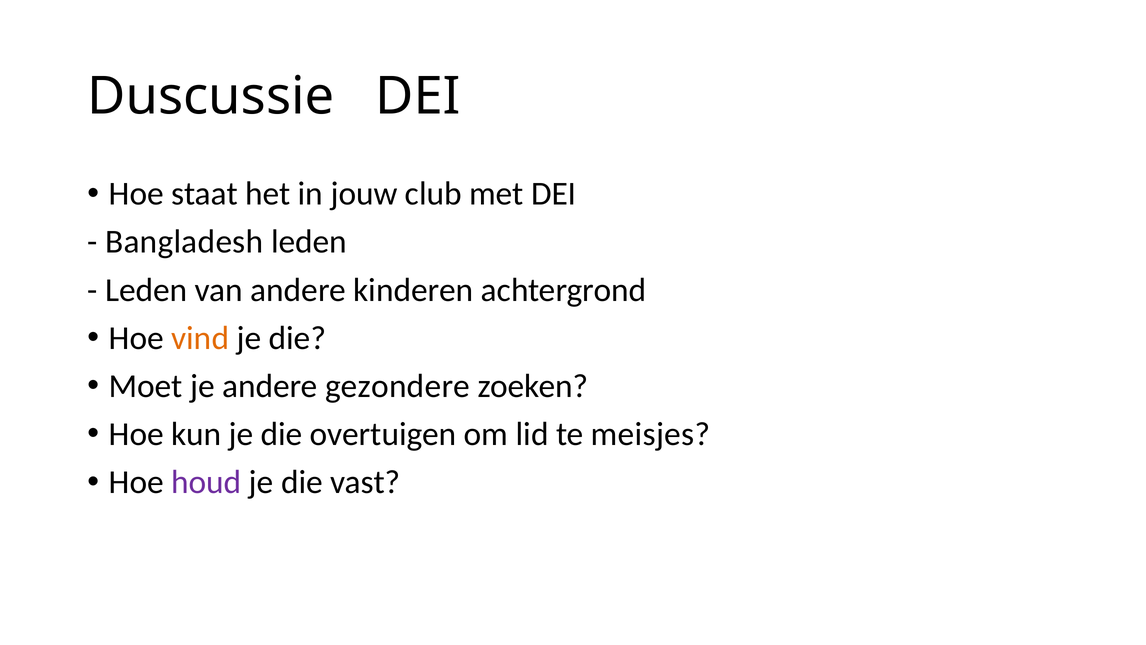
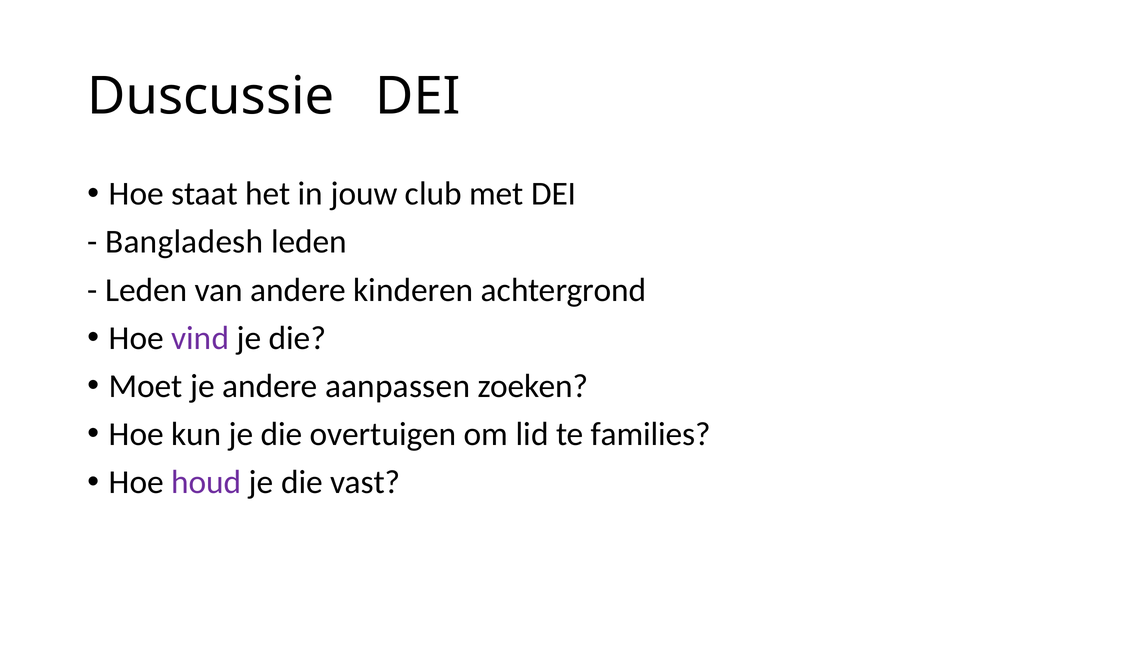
vind colour: orange -> purple (200, 338)
gezondere: gezondere -> aanpassen (398, 386)
meisjes: meisjes -> families (651, 434)
